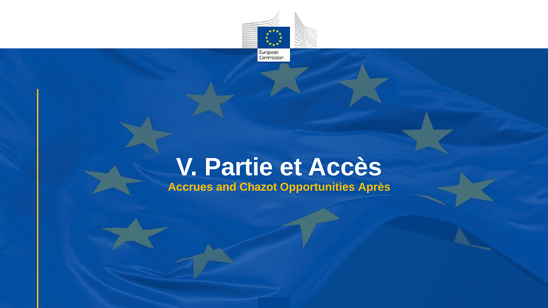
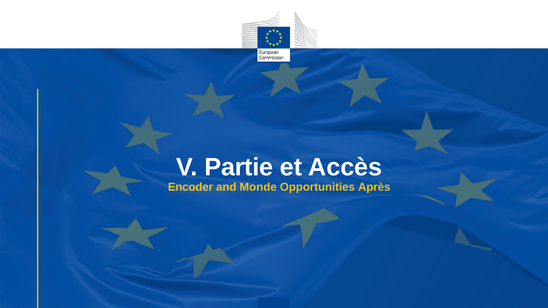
Accrues: Accrues -> Encoder (190, 187)
Chazot: Chazot -> Monde (258, 187)
